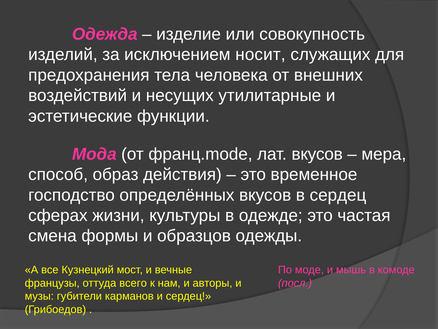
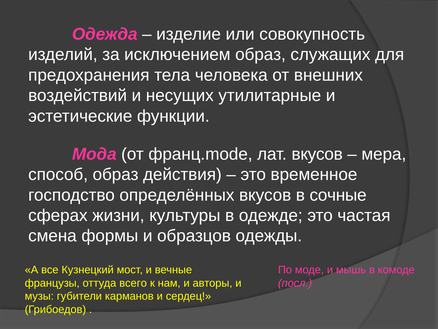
исключением носит: носит -> образ (260, 55)
в сердец: сердец -> сочные (338, 195)
